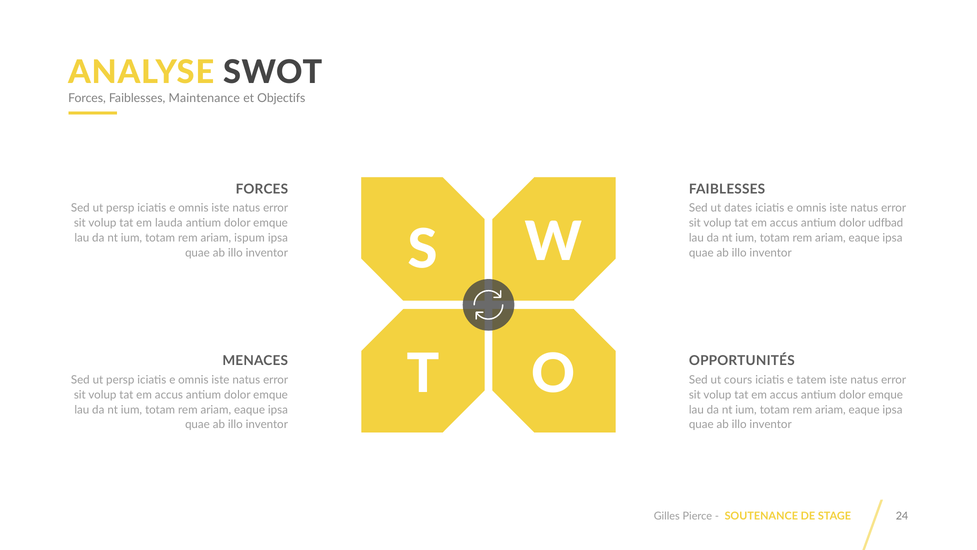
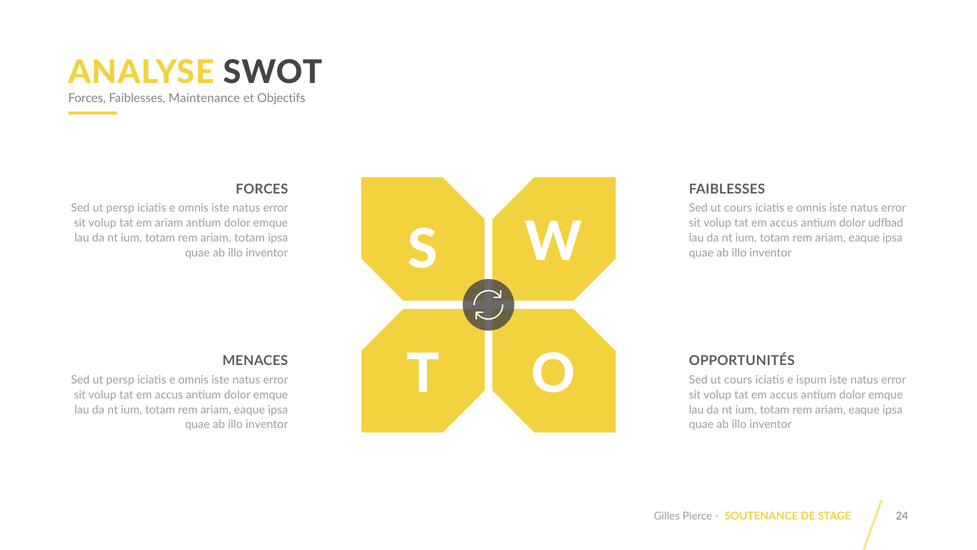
dates: dates -> cours (738, 208)
em lauda: lauda -> ariam (169, 223)
ariam ispum: ispum -> totam (249, 238)
tatem: tatem -> ispum (811, 380)
